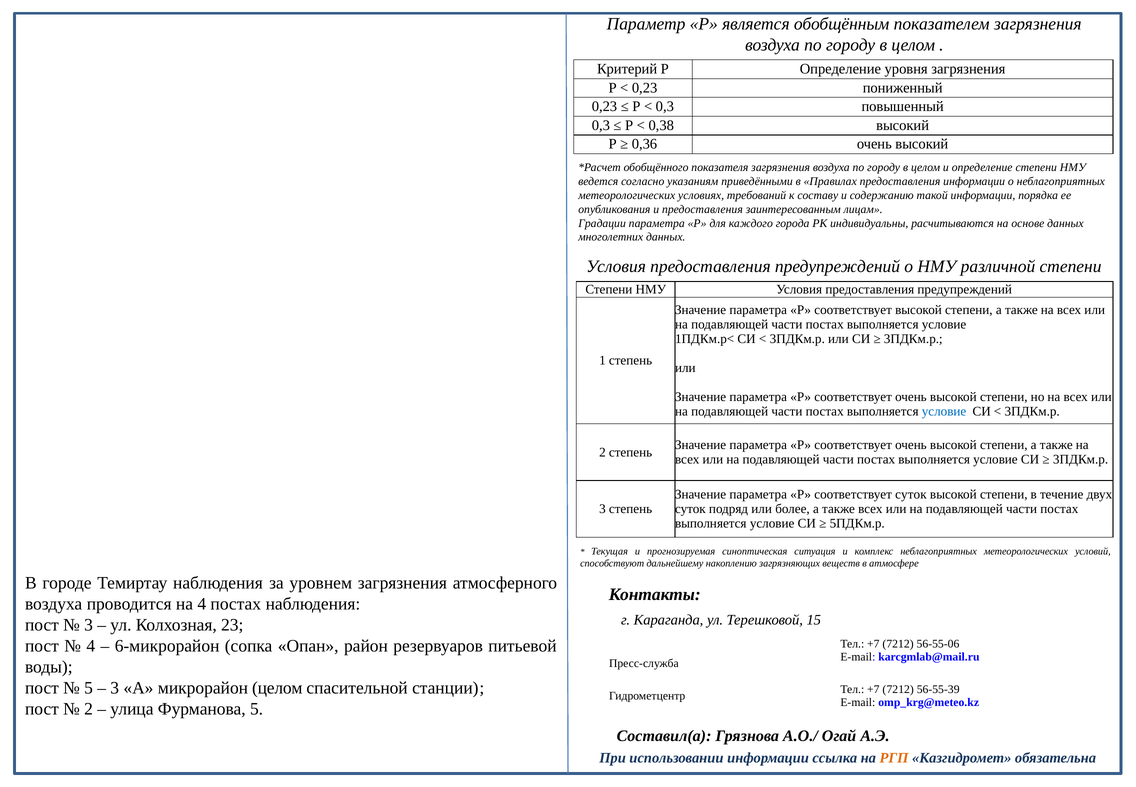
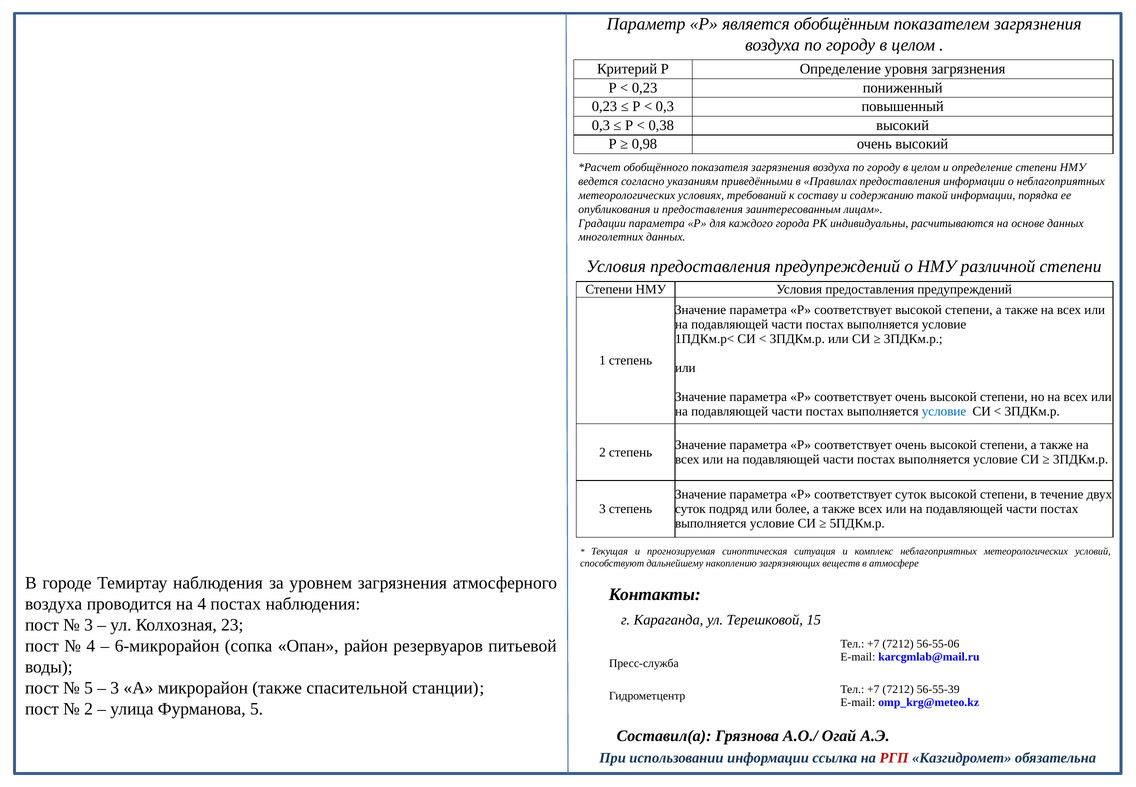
0,36: 0,36 -> 0,98 (644, 144)
микрорайон целом: целом -> также (277, 687)
РГП colour: orange -> red (894, 757)
